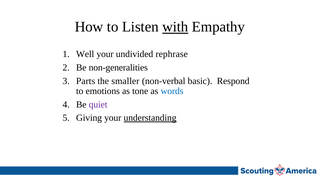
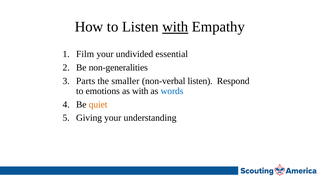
Well: Well -> Film (85, 54)
rephrase: rephrase -> essential (172, 54)
non-verbal basic: basic -> listen (200, 81)
as tone: tone -> with (140, 91)
quiet colour: purple -> orange (98, 104)
understanding underline: present -> none (150, 118)
